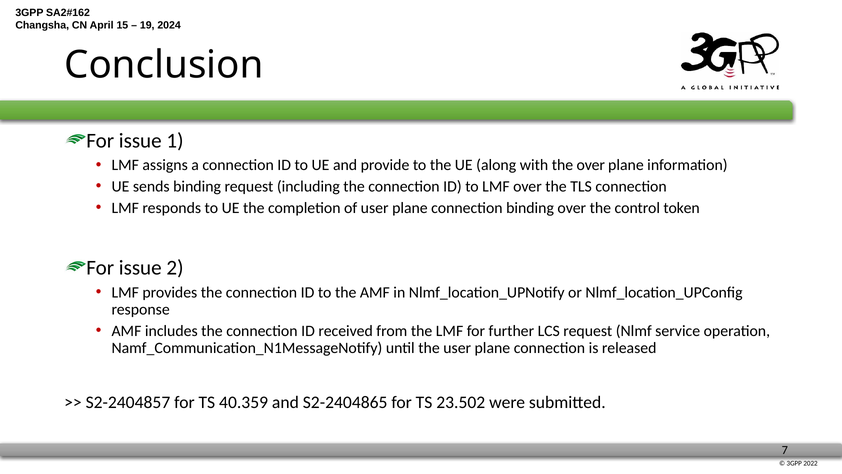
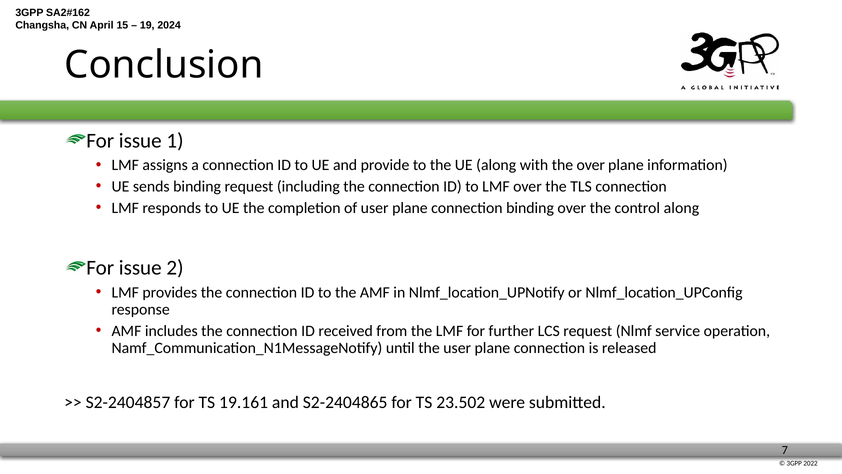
control token: token -> along (681, 208)
40.359: 40.359 -> 19.161 (244, 402)
